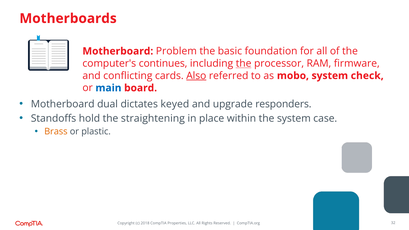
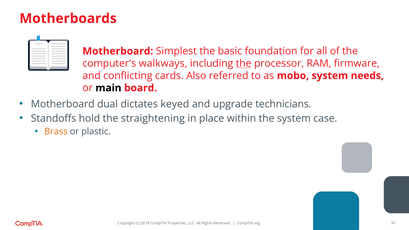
Problem: Problem -> Simplest (176, 51)
continues: continues -> walkways (163, 63)
Also underline: present -> none (196, 76)
check: check -> needs (367, 76)
main colour: blue -> black (108, 88)
responders: responders -> technicians (283, 104)
